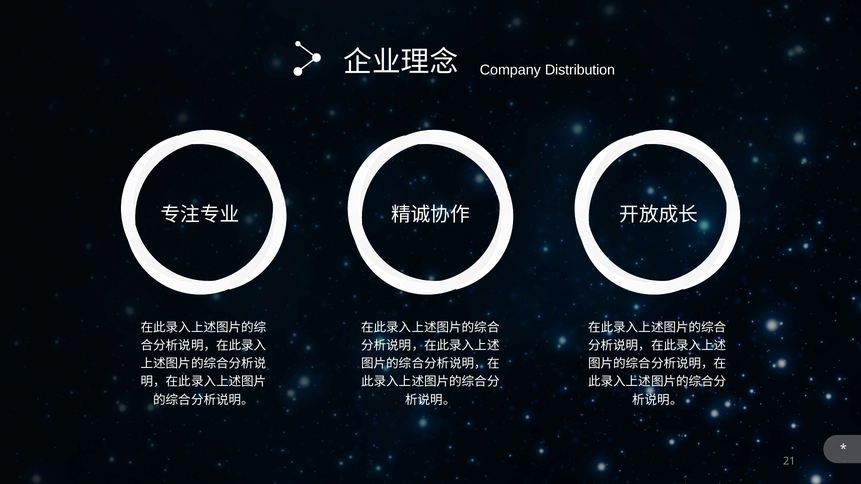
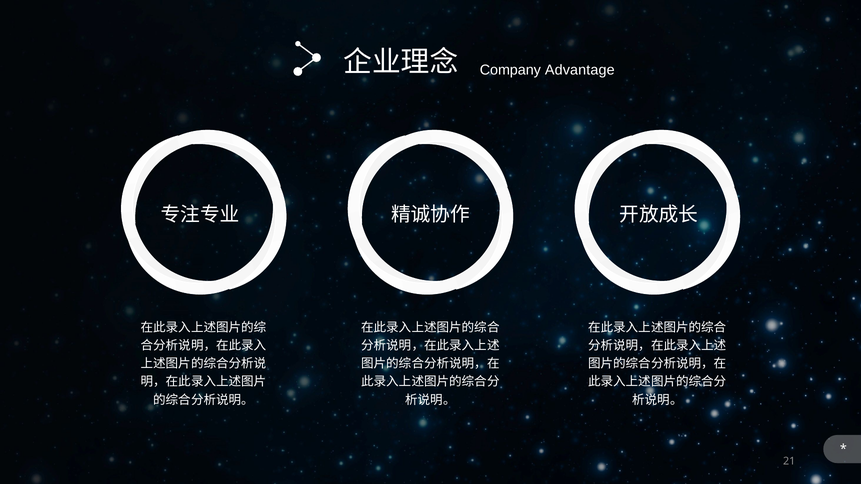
Distribution: Distribution -> Advantage (580, 70)
